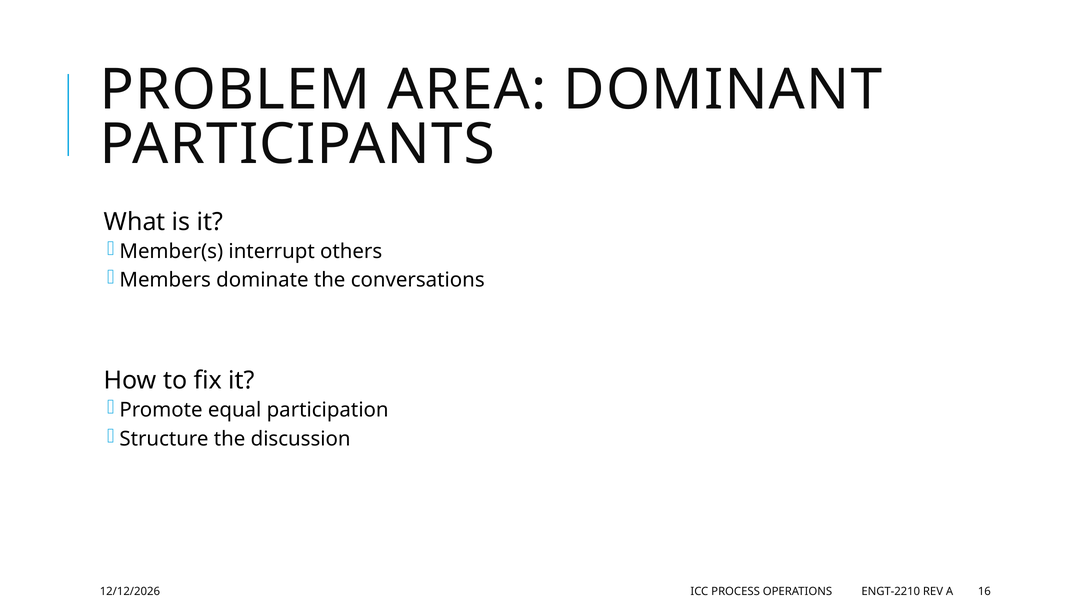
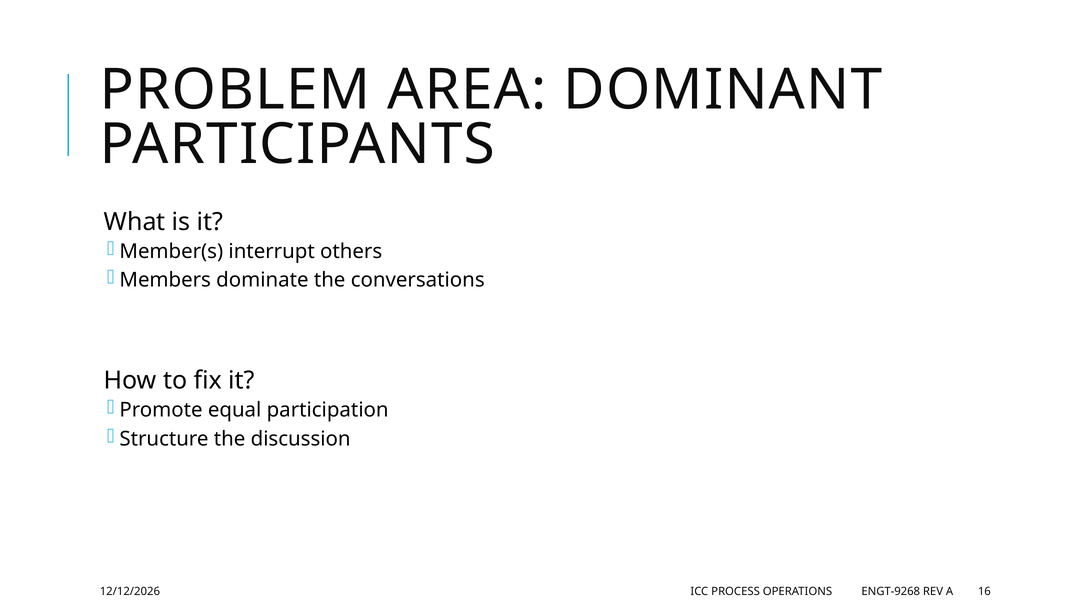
ENGT-2210: ENGT-2210 -> ENGT-9268 (891, 591)
